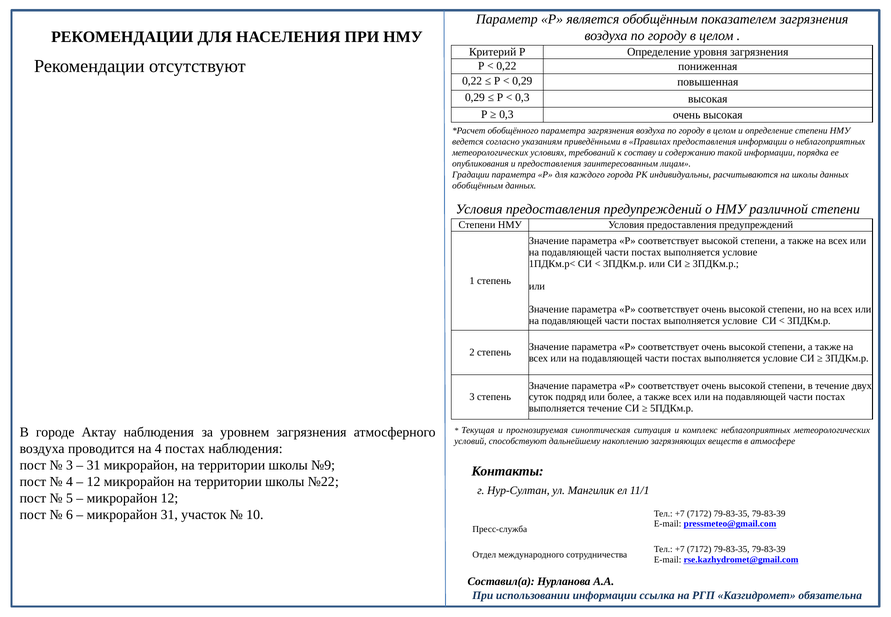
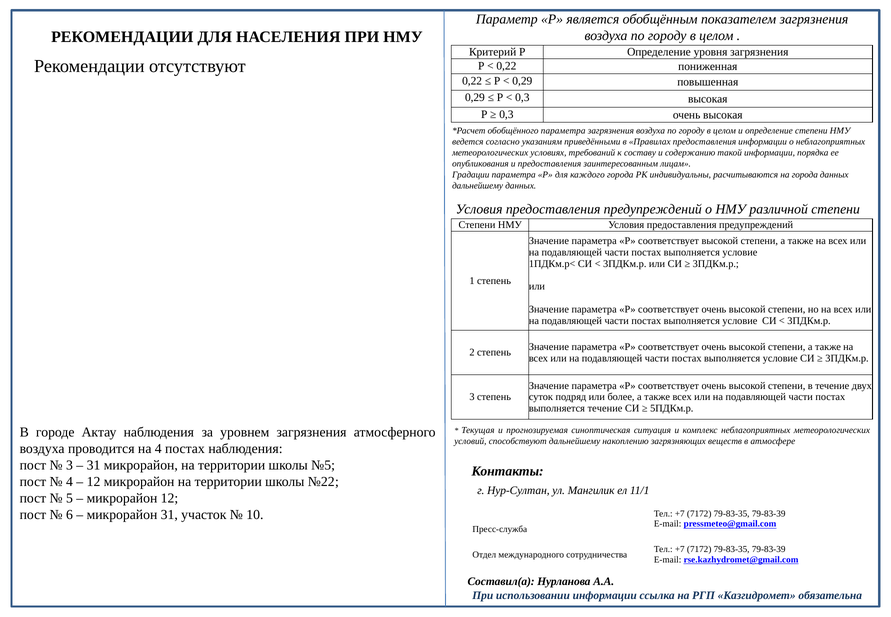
на школы: школы -> города (805, 175)
обобщённым: обобщённым -> дальнейшему (478, 186)
№9: №9 -> №5 (323, 465)
